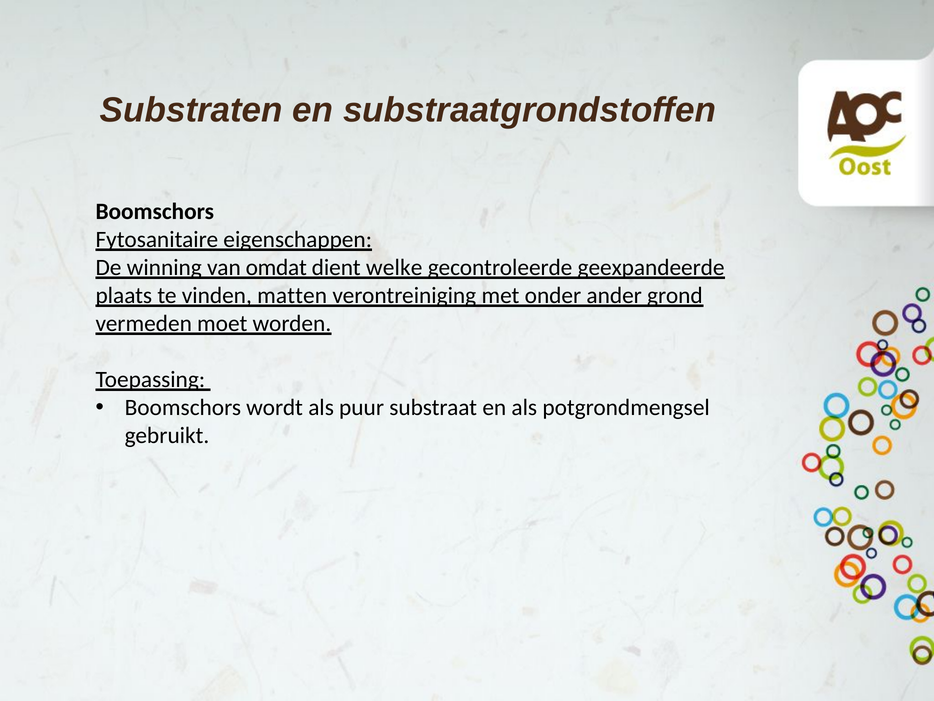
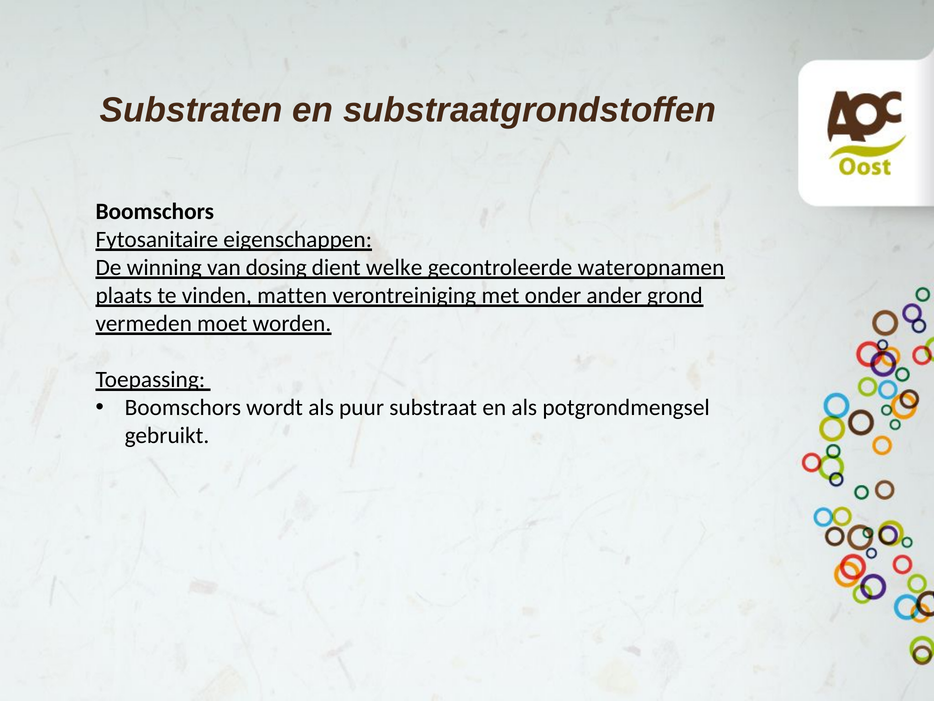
omdat: omdat -> dosing (276, 267)
geexpandeerde: geexpandeerde -> wateropnamen (651, 267)
